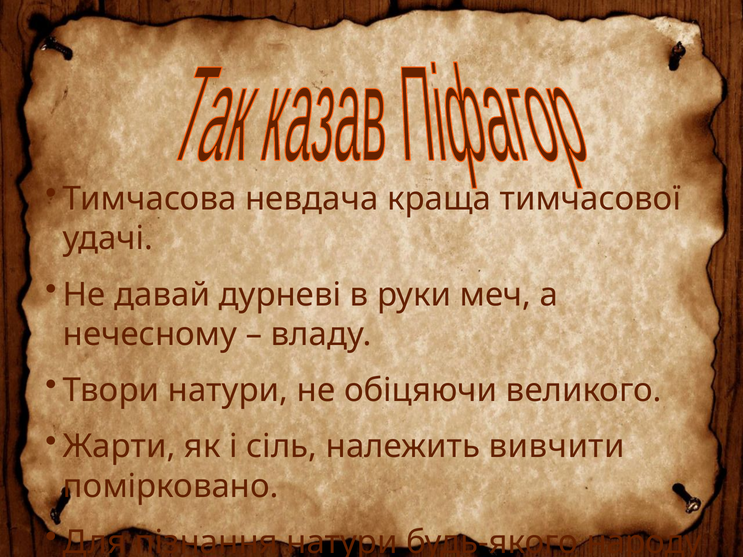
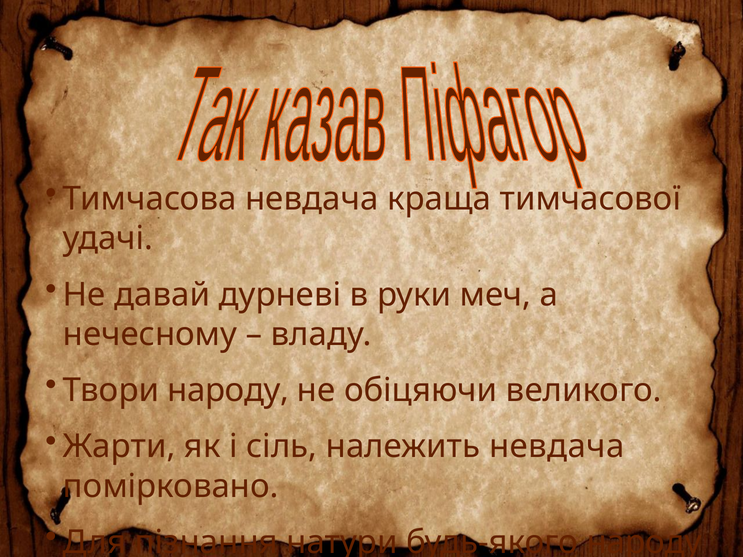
Твори натури: натури -> народу (228, 391)
належить вивчити: вивчити -> невдача (557, 447)
